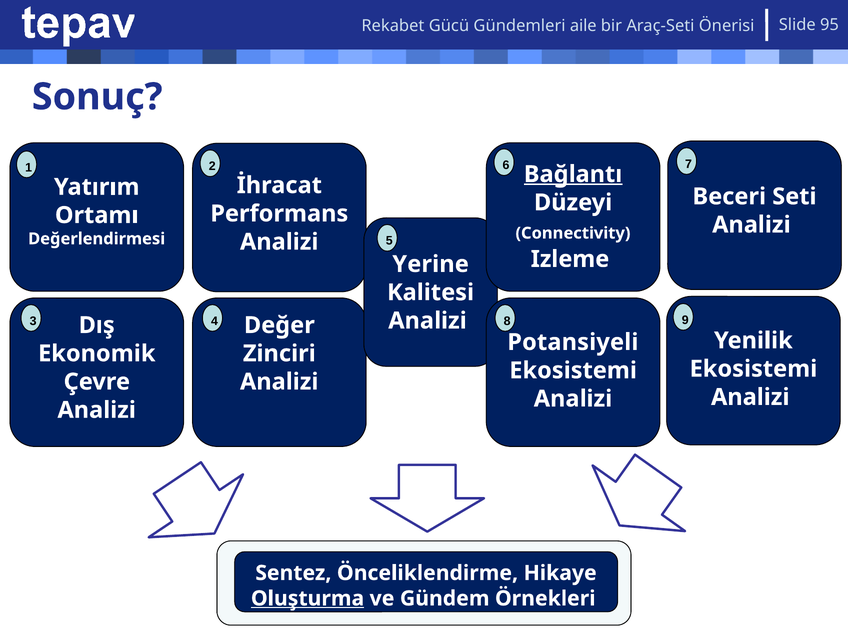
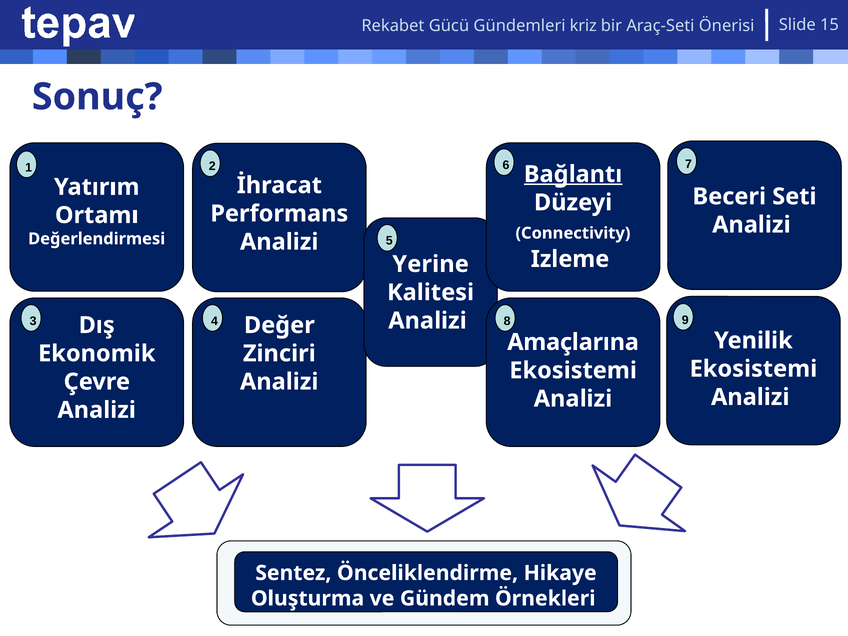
aile: aile -> kriz (583, 26)
95: 95 -> 15 (829, 25)
Potansiyeli: Potansiyeli -> Amaçlarına (573, 342)
Oluşturma underline: present -> none (308, 598)
